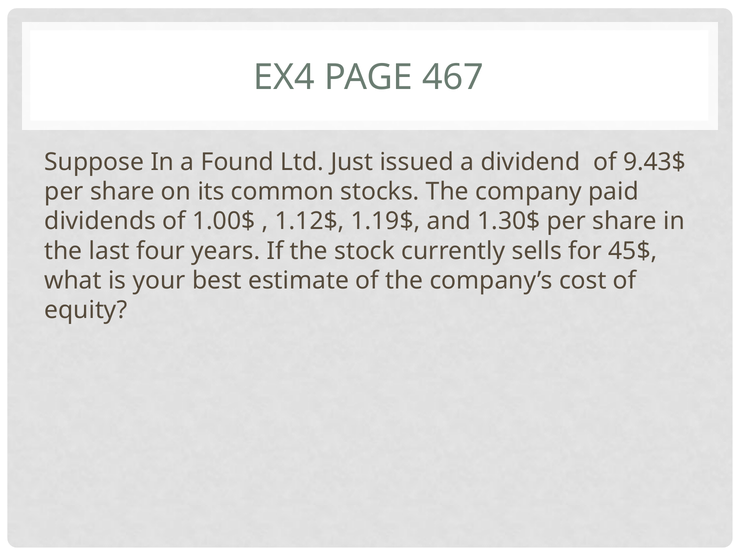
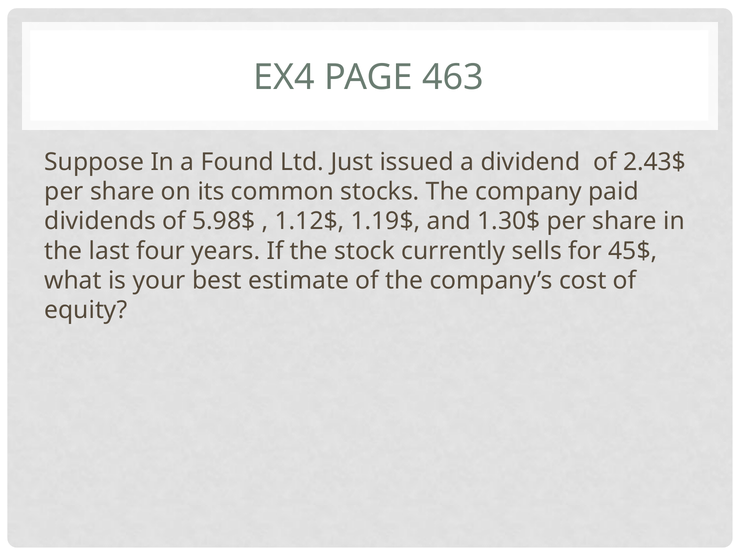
467: 467 -> 463 (453, 78)
9.43$: 9.43$ -> 2.43$ (655, 162)
1.00$: 1.00$ -> 5.98$ (224, 221)
